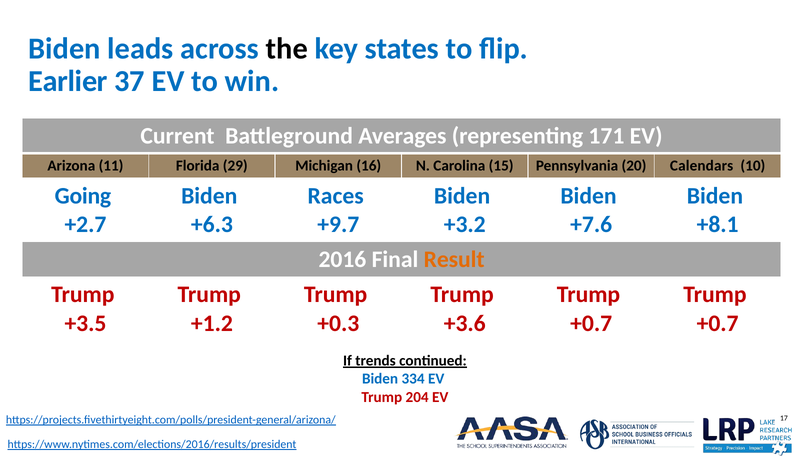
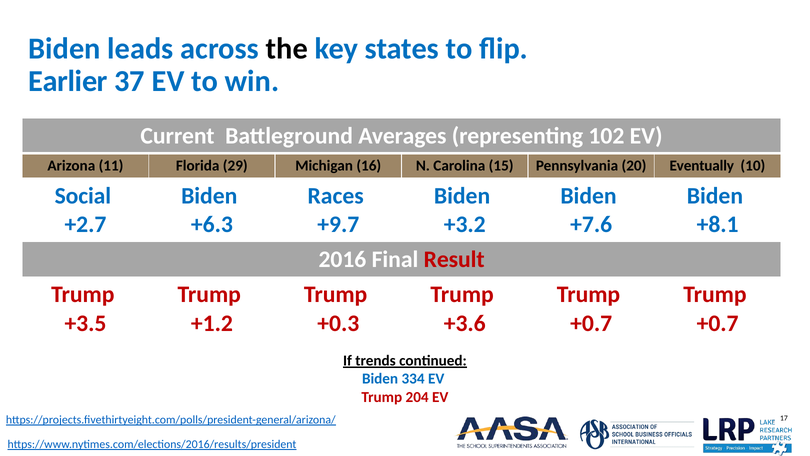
171: 171 -> 102 (606, 136)
Calendars: Calendars -> Eventually (702, 166)
Going: Going -> Social (83, 196)
Result colour: orange -> red (454, 259)
